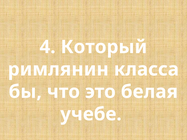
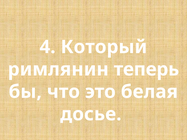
класса: класса -> теперь (146, 69)
учебе: учебе -> досье (91, 114)
